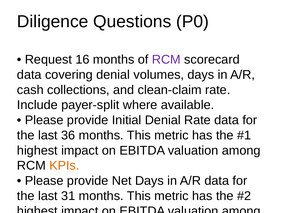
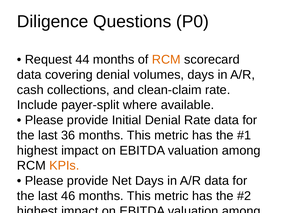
16: 16 -> 44 (82, 60)
RCM colour: purple -> orange (166, 60)
31: 31 -> 46 (68, 196)
